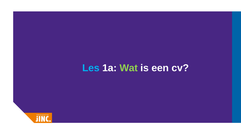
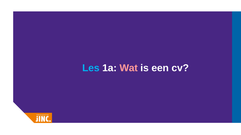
Wat colour: light green -> pink (129, 68)
